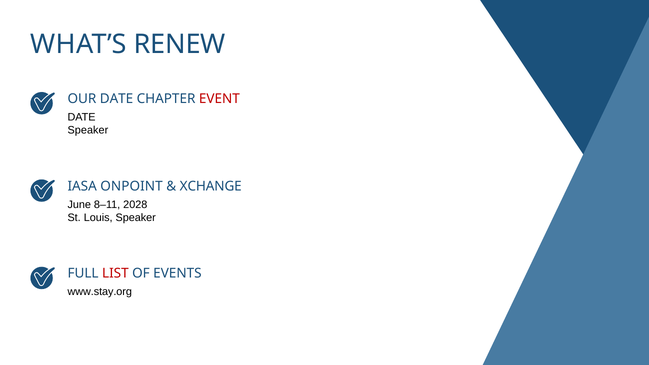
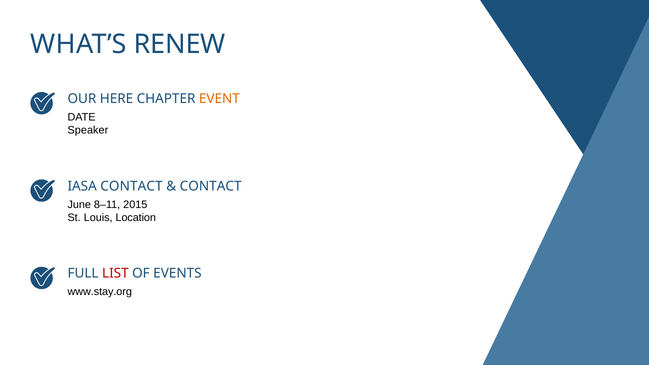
OUR DATE: DATE -> HERE (117, 99)
EVENT colour: red -> orange (219, 99)
IASA ONPOINT: ONPOINT -> CONTACT (131, 186)
XCHANGE: XCHANGE -> CONTACT (211, 186)
2028: 2028 -> 2015 (135, 205)
Louis Speaker: Speaker -> Location (136, 218)
